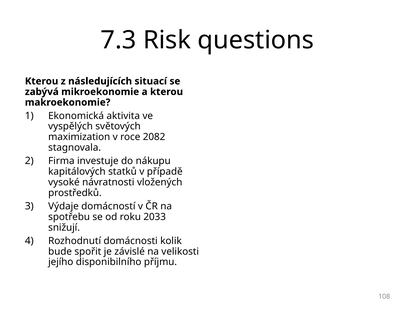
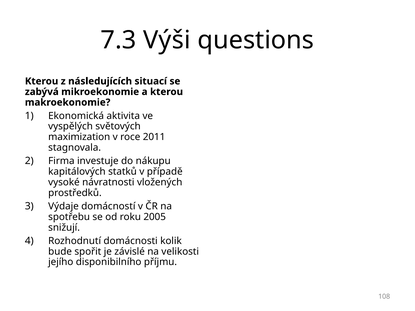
Risk: Risk -> Výši (167, 40)
2082: 2082 -> 2011 (154, 137)
2033: 2033 -> 2005 (155, 217)
